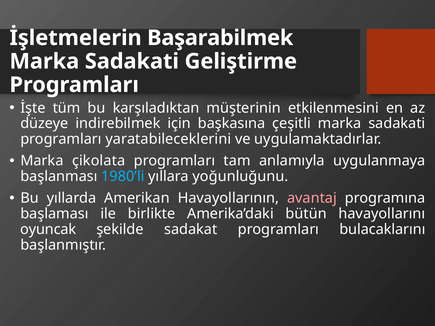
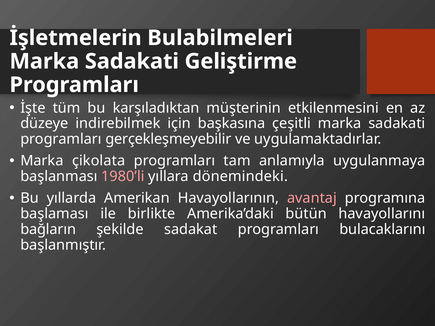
Başarabilmek: Başarabilmek -> Bulabilmeleri (220, 38)
yaratabileceklerini: yaratabileceklerini -> gerçekleşmeyebilir (168, 139)
1980’li colour: light blue -> pink (123, 177)
yoğunluğunu: yoğunluğunu -> dönemindeki (240, 177)
oyuncak: oyuncak -> bağların (48, 230)
